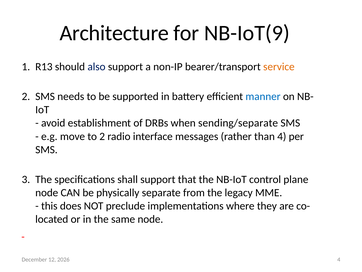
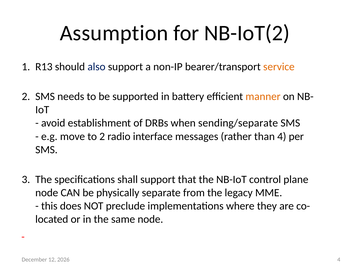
Architecture: Architecture -> Assumption (114, 33)
NB-IoT(9: NB-IoT(9 -> NB-IoT(2 (247, 33)
manner colour: blue -> orange (263, 96)
